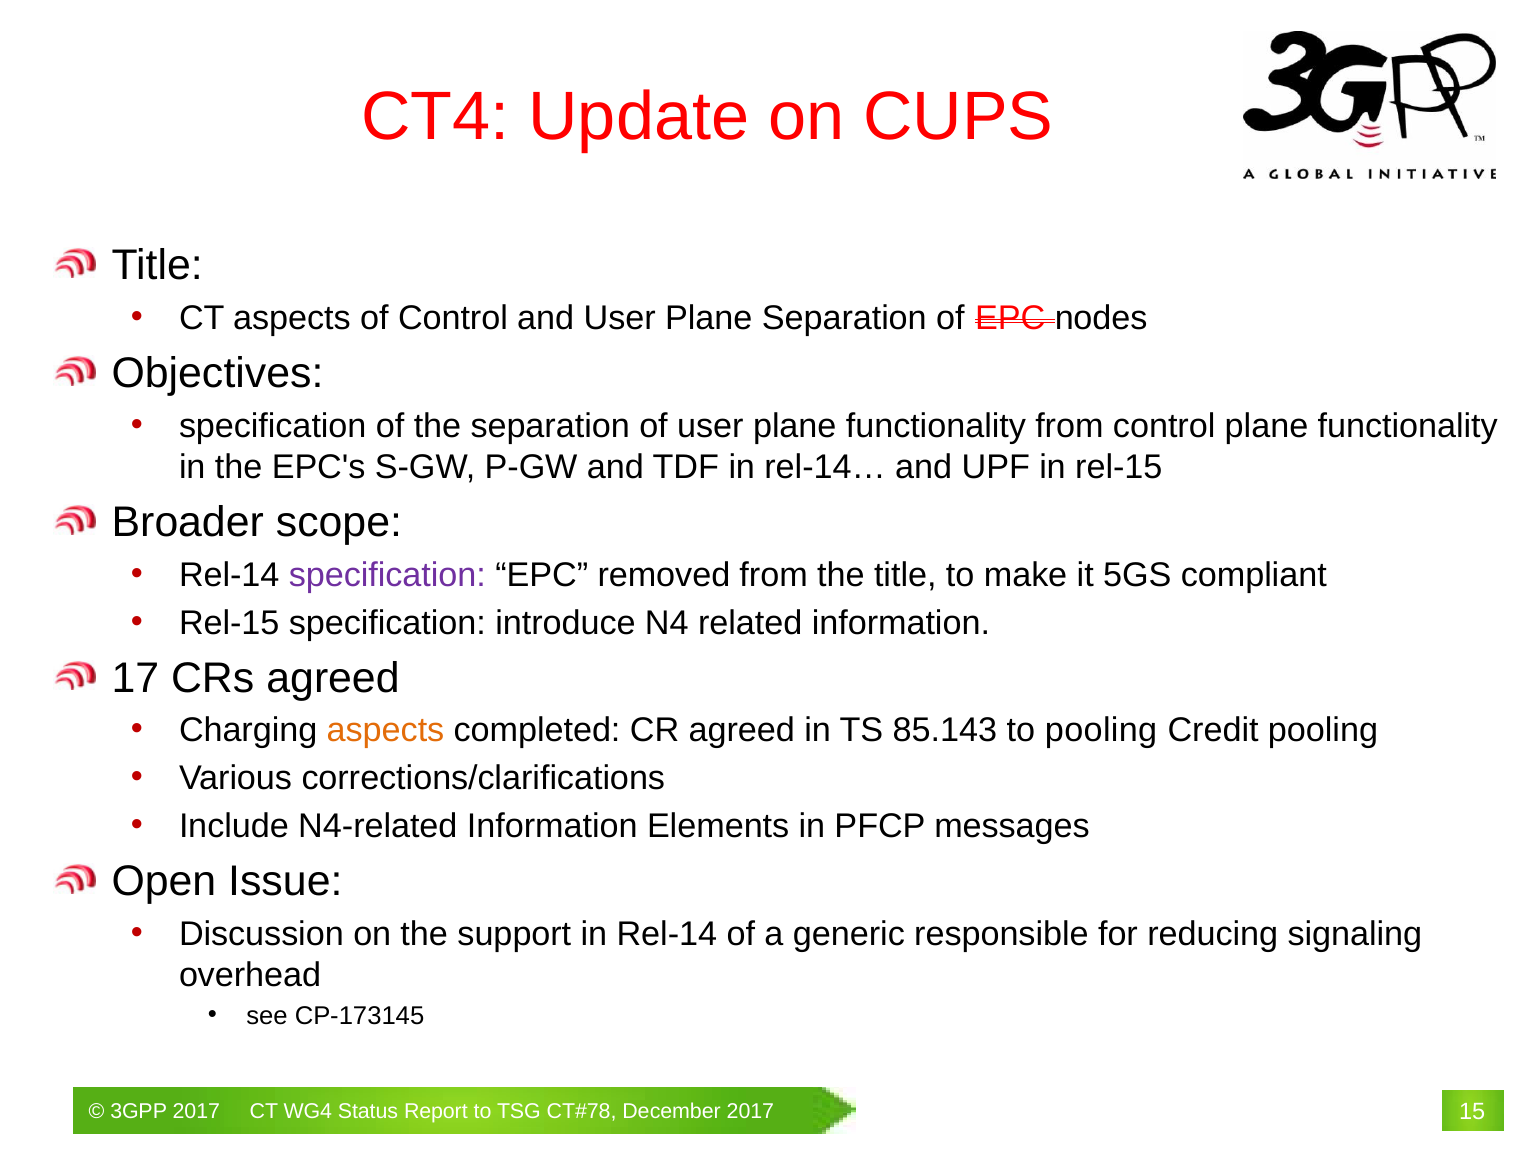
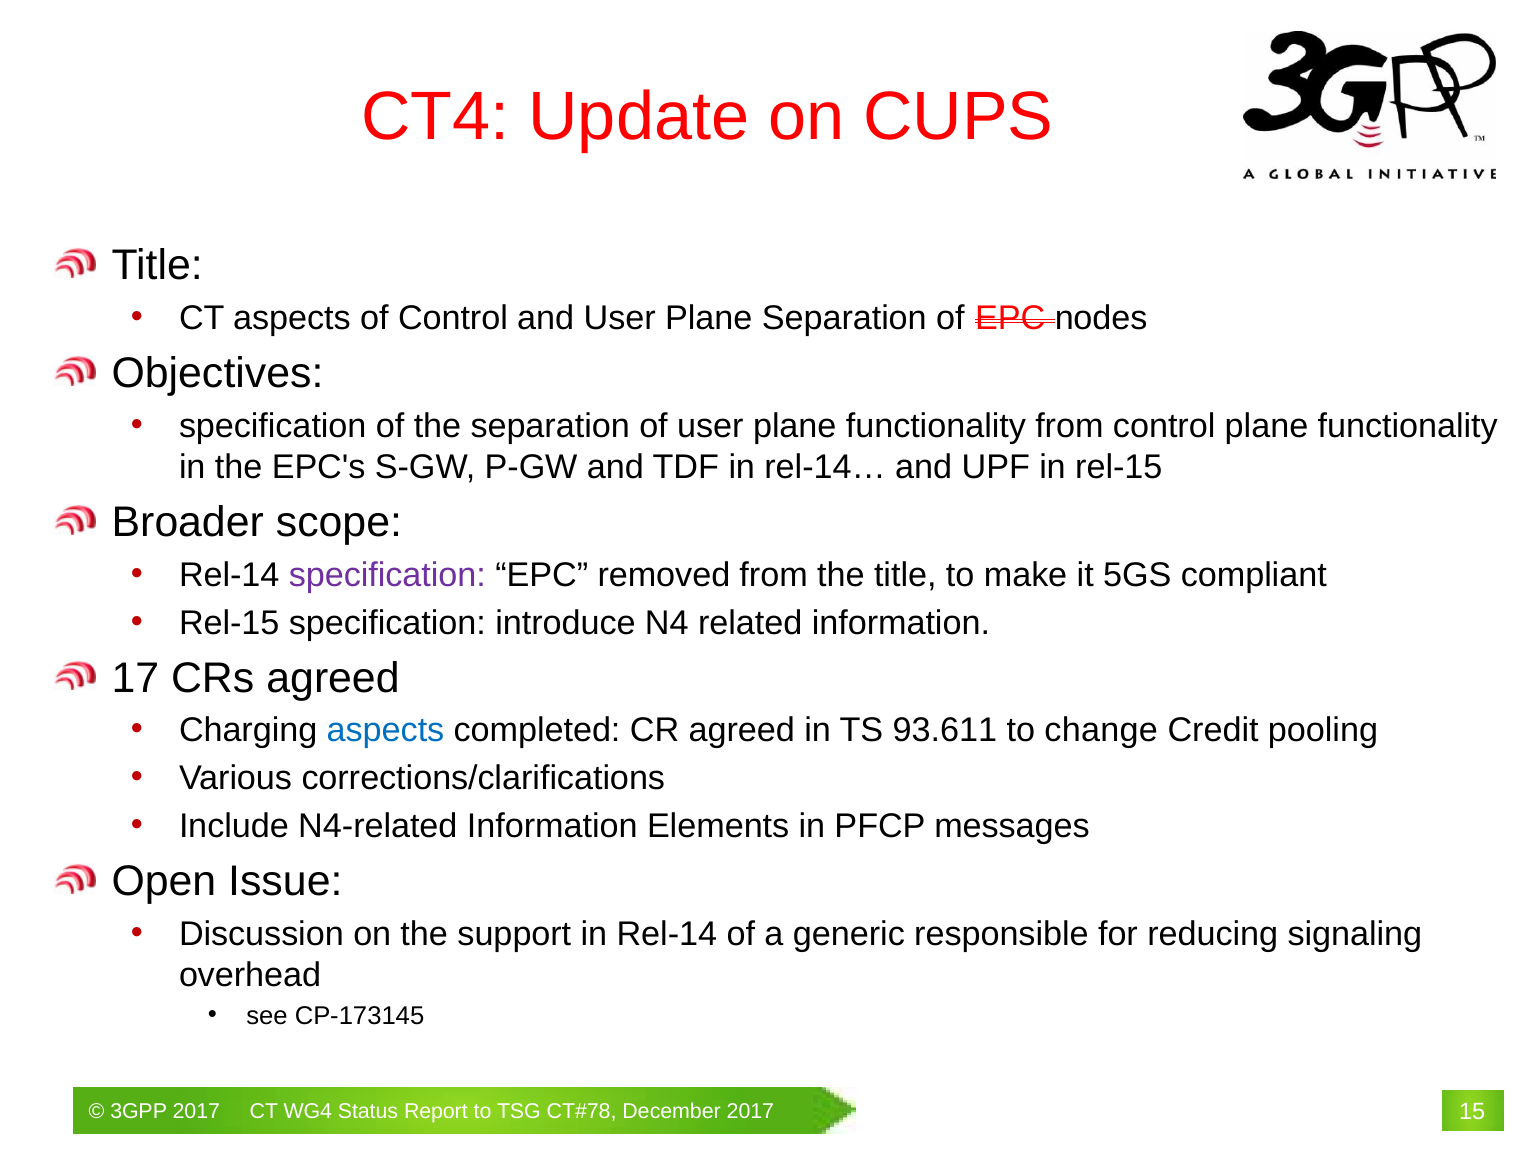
aspects colour: orange -> blue (385, 731)
85.143: 85.143 -> 93.611 (945, 731)
to pooling: pooling -> change (1101, 731)
